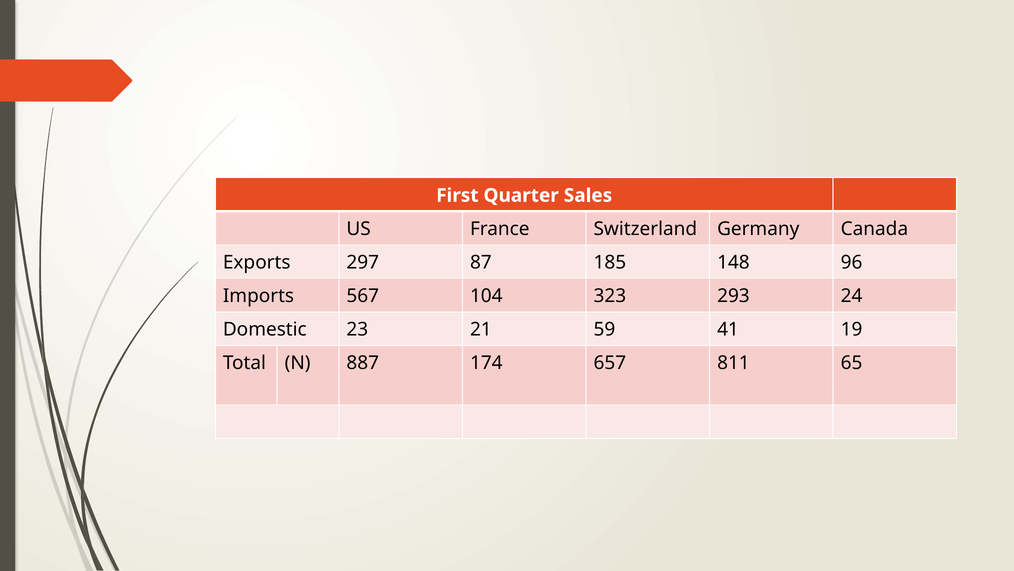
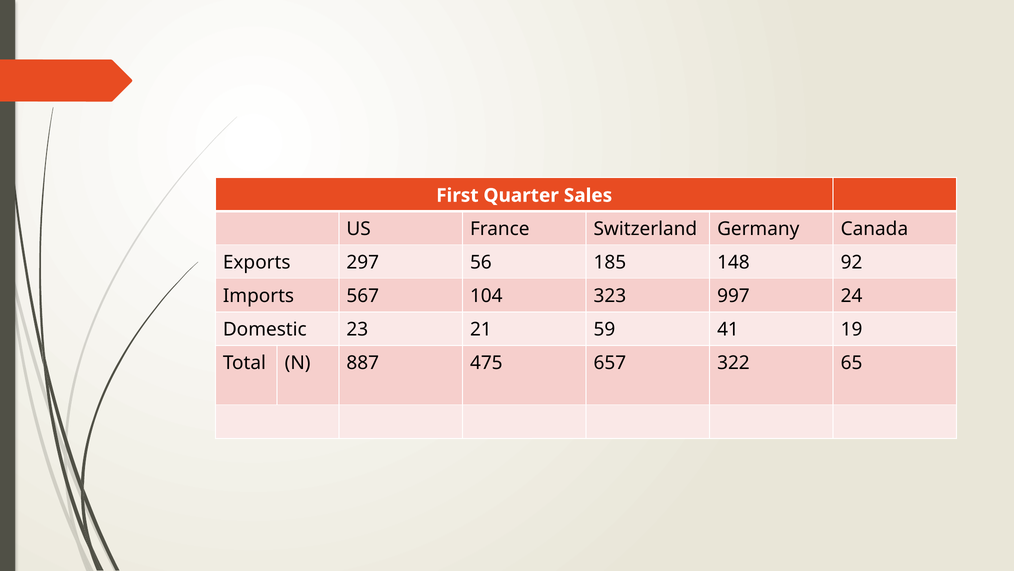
87: 87 -> 56 (481, 262)
96: 96 -> 92 (852, 262)
293: 293 -> 997 (733, 296)
174: 174 -> 475 (486, 363)
811: 811 -> 322 (733, 363)
